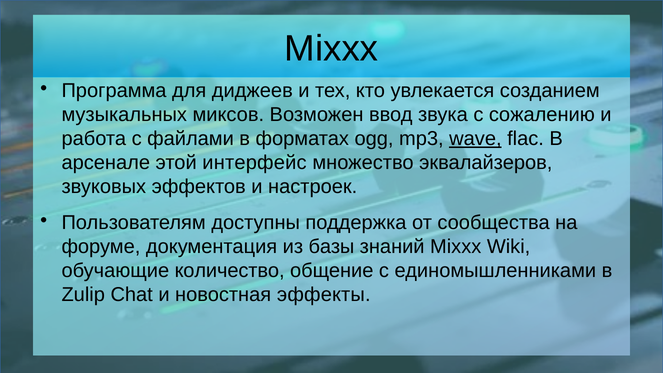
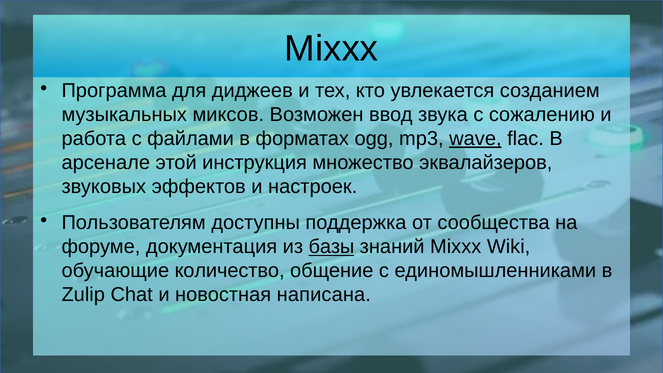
интерфейс: интерфейс -> инструкция (255, 163)
базы underline: none -> present (331, 247)
эффекты: эффекты -> написана (324, 295)
